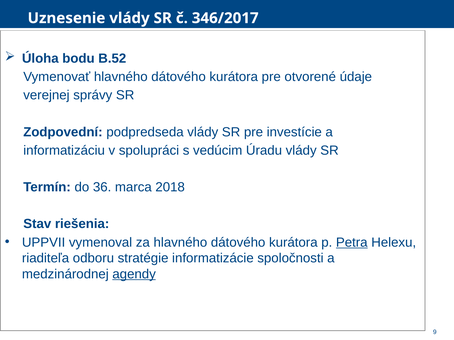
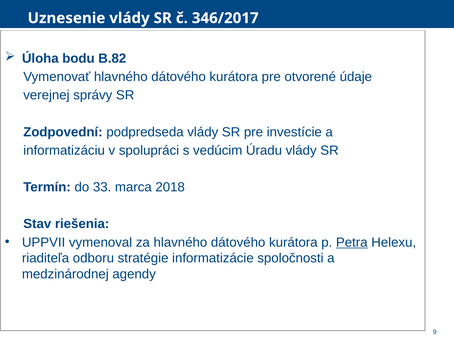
B.52: B.52 -> B.82 (112, 59)
36: 36 -> 33 (102, 187)
agendy underline: present -> none (134, 274)
